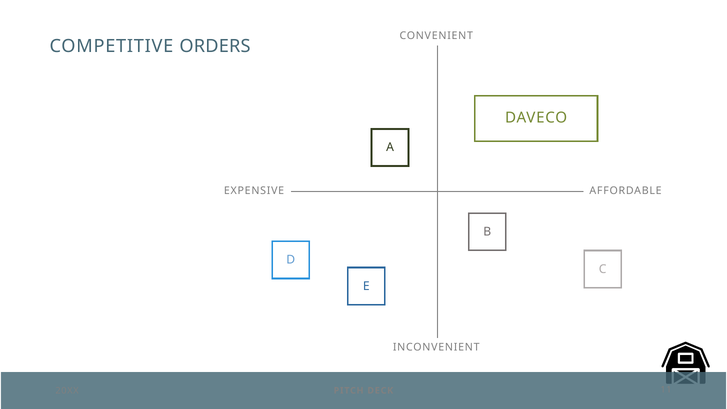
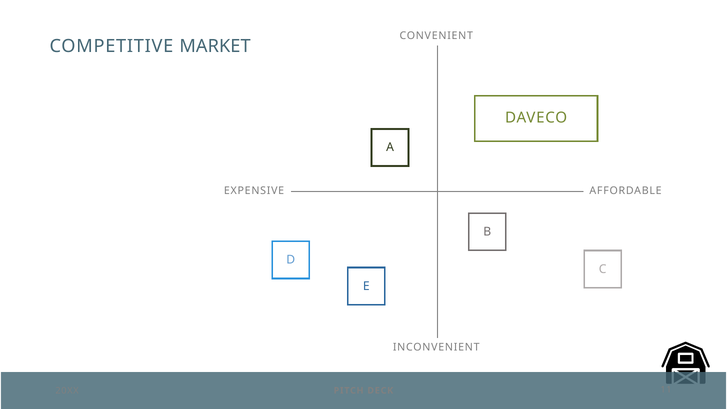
ORDERS: ORDERS -> MARKET (215, 46)
